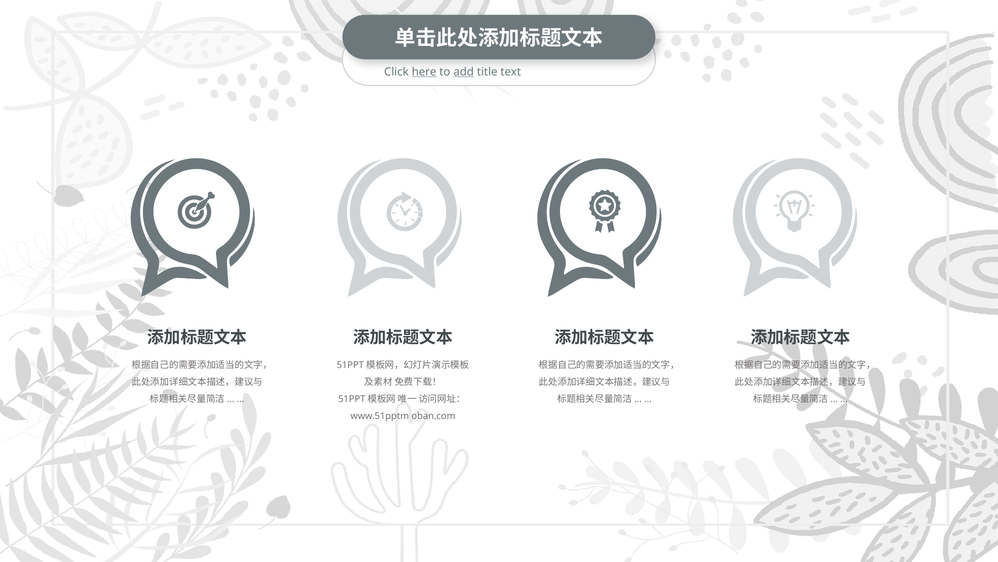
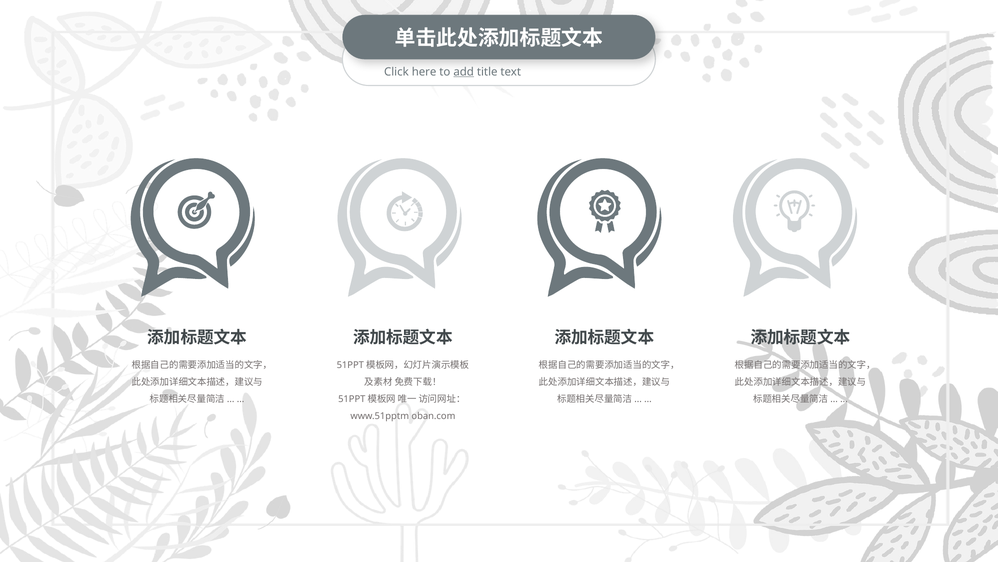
here underline: present -> none (424, 72)
